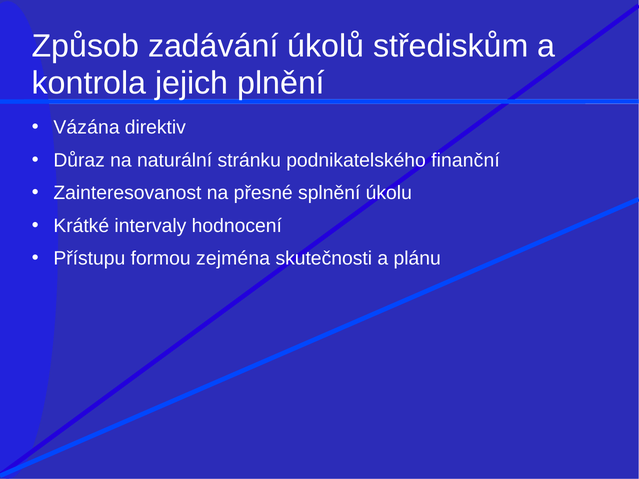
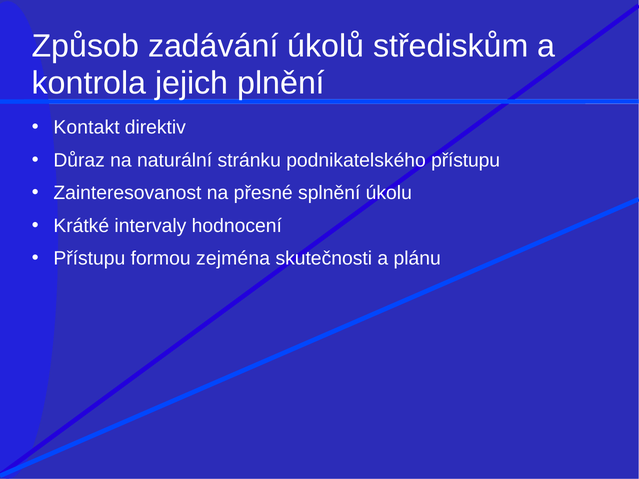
Vázána: Vázána -> Kontakt (87, 128)
podnikatelského finanční: finanční -> přístupu (466, 160)
